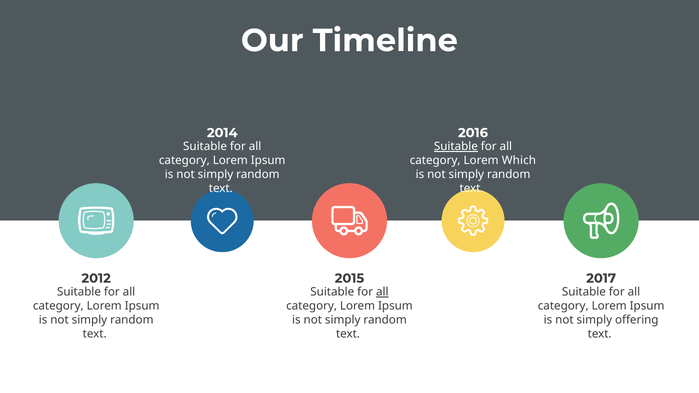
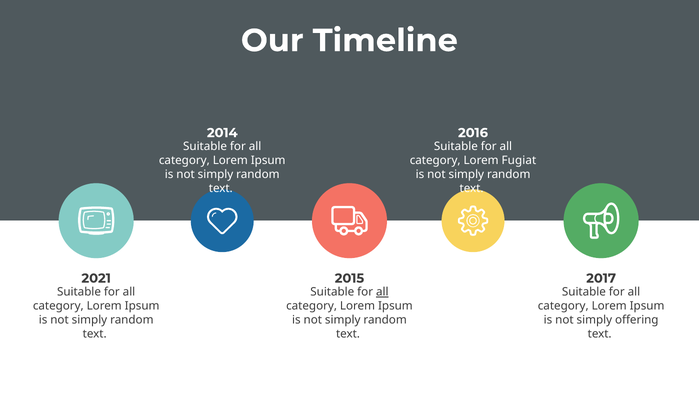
Suitable underline: present -> none (456, 147)
Which: Which -> Fugiat (519, 161)
2012: 2012 -> 2021 (96, 278)
